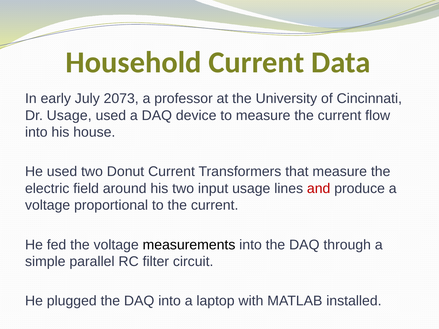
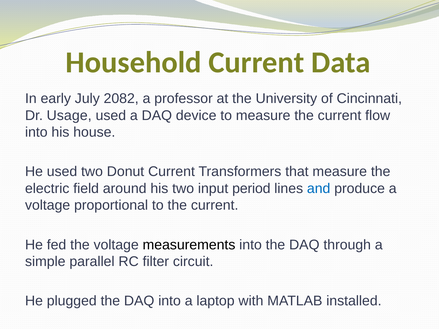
2073: 2073 -> 2082 (121, 99)
input usage: usage -> period (251, 189)
and colour: red -> blue (319, 189)
